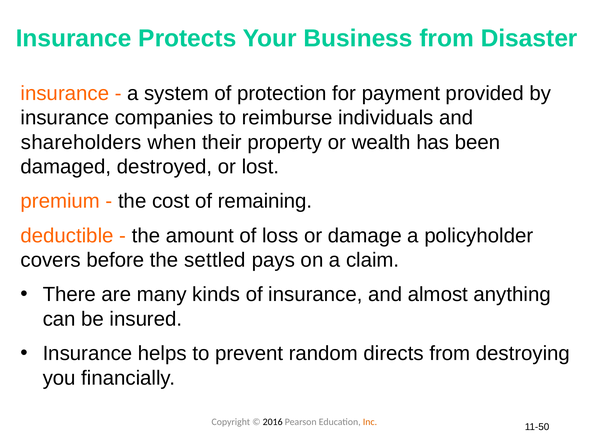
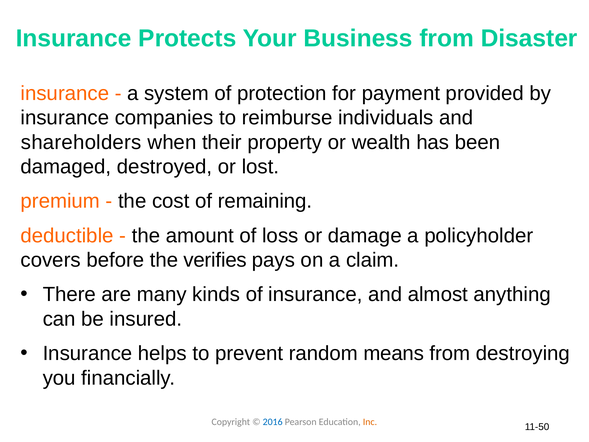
settled: settled -> verifies (215, 260)
directs: directs -> means (394, 353)
2016 colour: black -> blue (273, 422)
